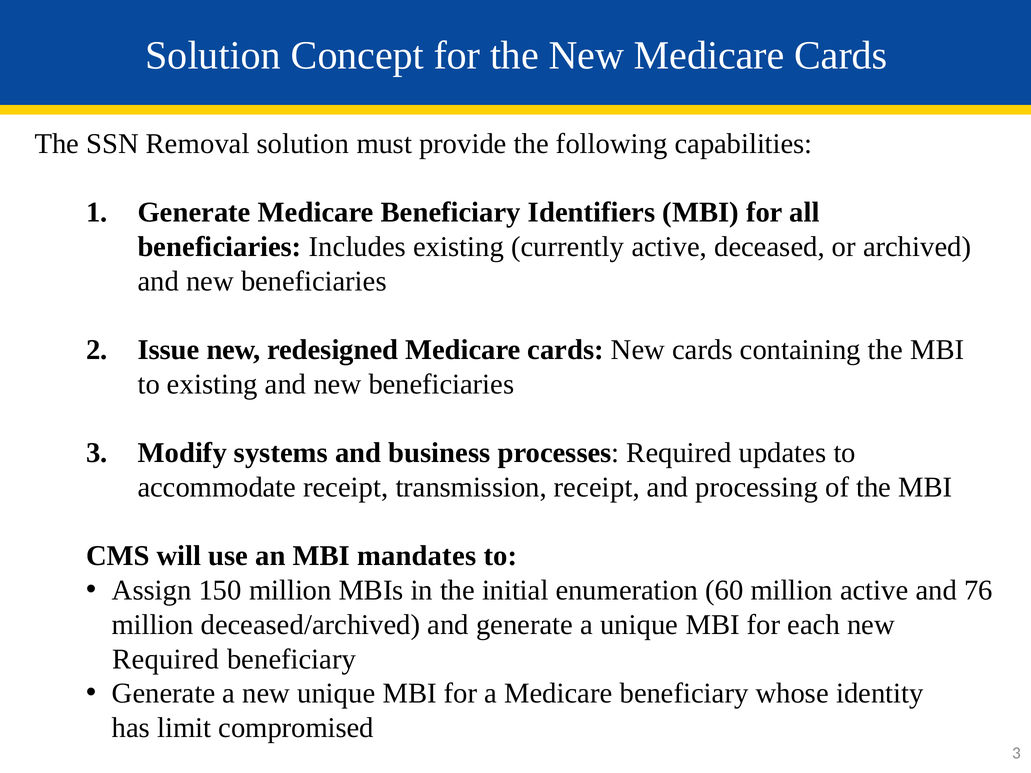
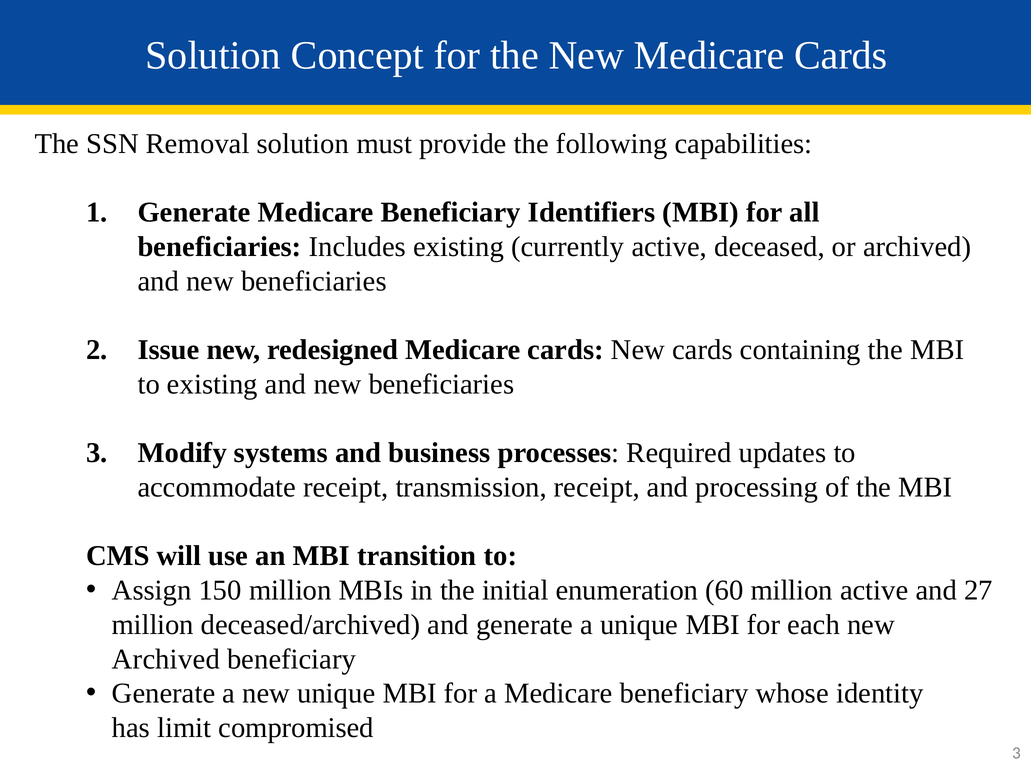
mandates: mandates -> transition (417, 556)
76: 76 -> 27 (978, 591)
Required: Required -> Archived (166, 659)
